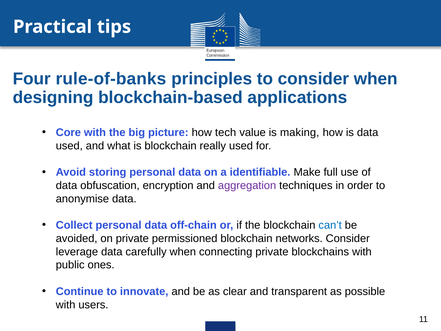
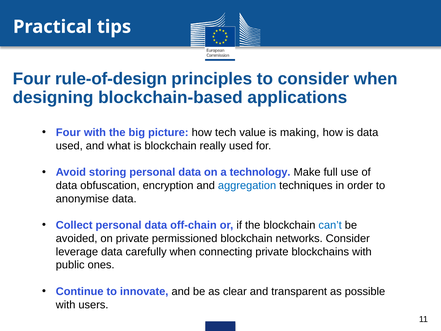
rule-of-banks: rule-of-banks -> rule-of-design (111, 79)
Core: Core -> Four (68, 132)
identifiable: identifiable -> technology (260, 172)
aggregation colour: purple -> blue (247, 185)
